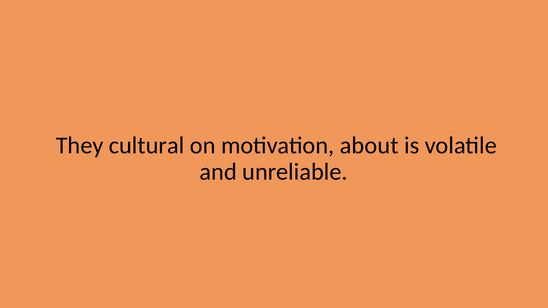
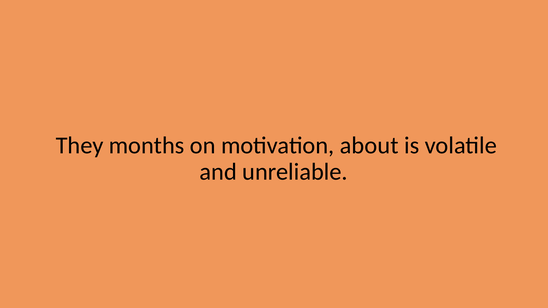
cultural: cultural -> months (147, 146)
